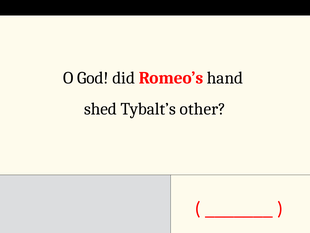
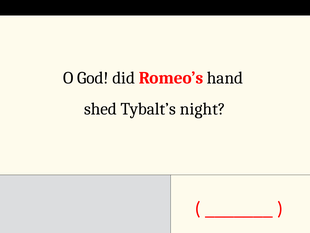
other: other -> night (203, 109)
